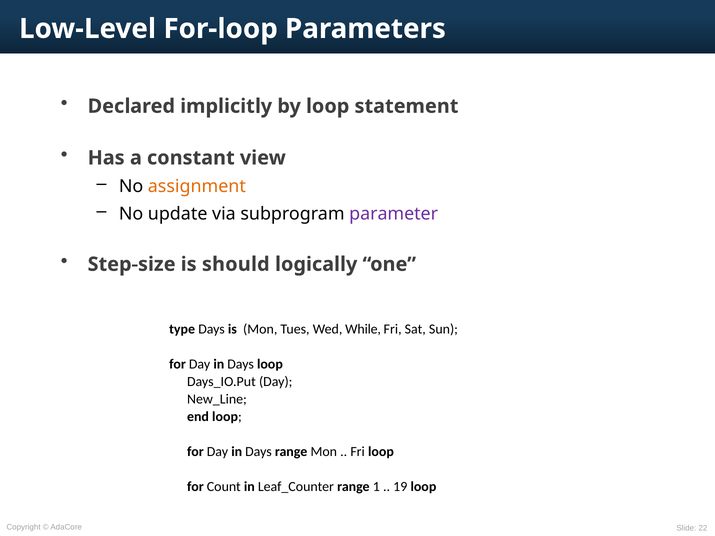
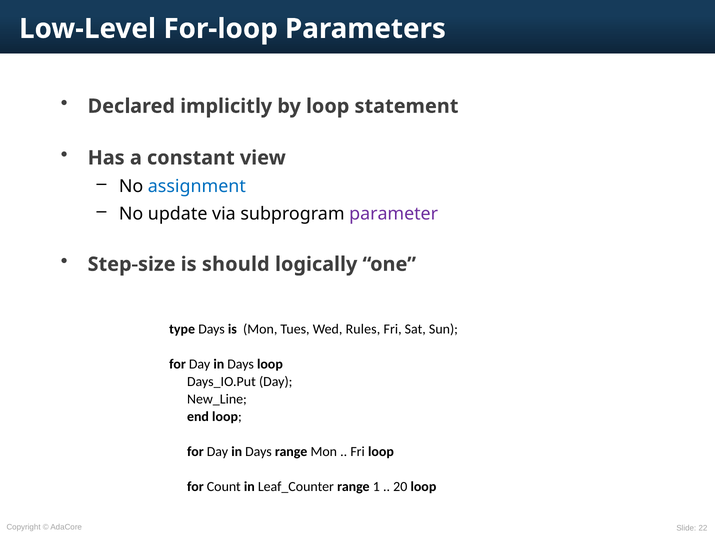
assignment colour: orange -> blue (197, 186)
While: While -> Rules (363, 329)
19: 19 -> 20 (400, 487)
